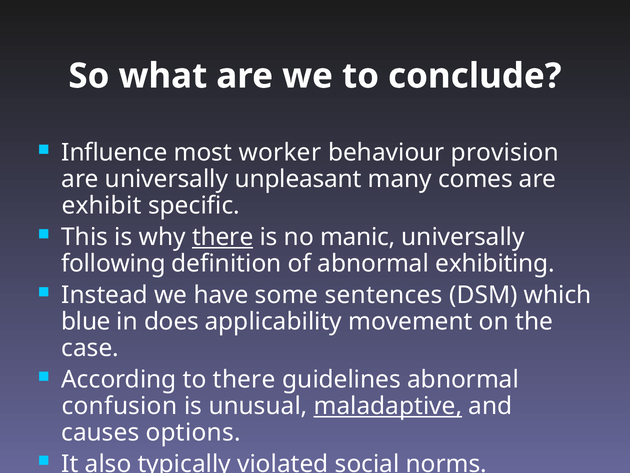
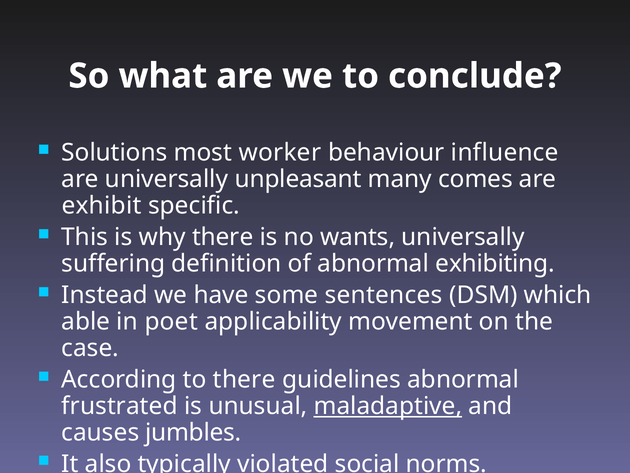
Influence: Influence -> Solutions (114, 153)
provision: provision -> influence (505, 153)
there underline: present -> none (223, 237)
manic: manic -> wants (358, 237)
following: following -> suffering (113, 264)
blue: blue -> able (86, 321)
does: does -> poet (171, 321)
confusion: confusion -> frustrated (120, 406)
options: options -> jumbles (193, 432)
